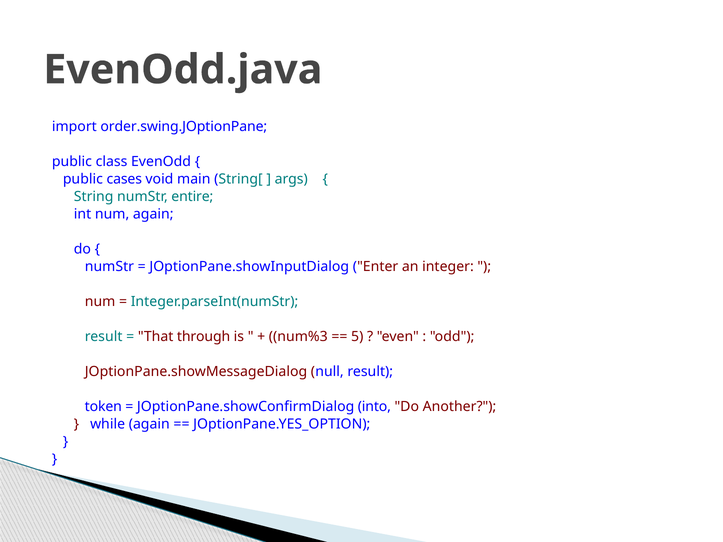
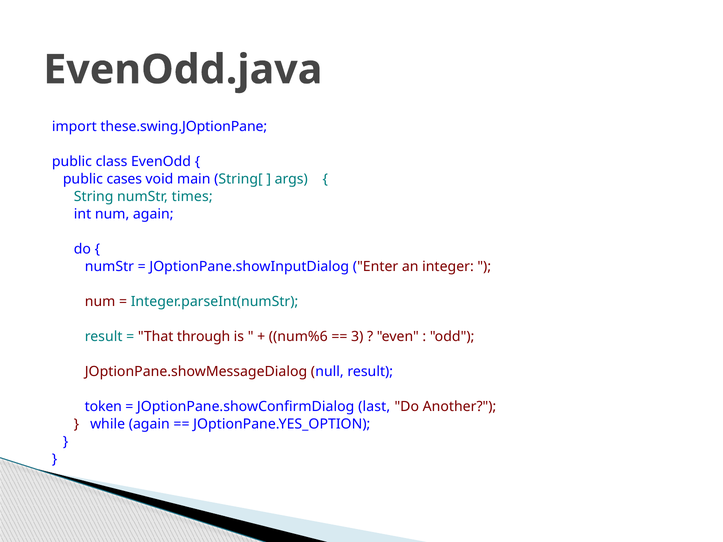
order.swing.JOptionPane: order.swing.JOptionPane -> these.swing.JOptionPane (184, 127)
entire: entire -> times (192, 197)
num%3: num%3 -> num%6 (298, 337)
5: 5 -> 3 (357, 337)
into: into -> last (374, 407)
